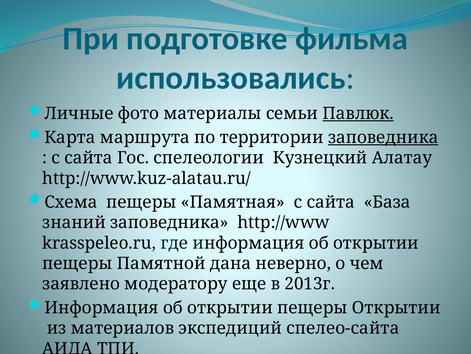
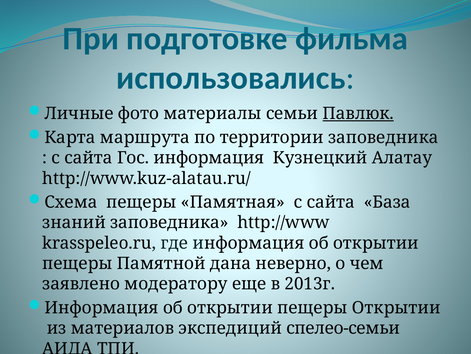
заповедника underline: present -> none (383, 137)
Гос спелеологии: спелеологии -> информация (209, 158)
спелео-сайта: спелео-сайта -> спелео-семьи (343, 328)
